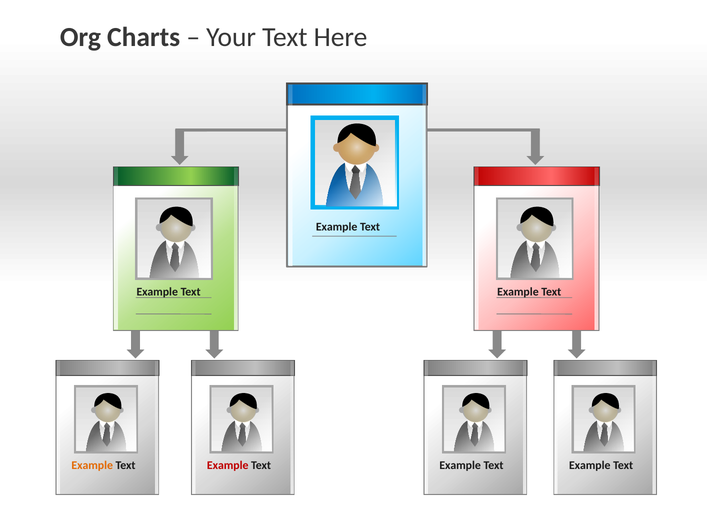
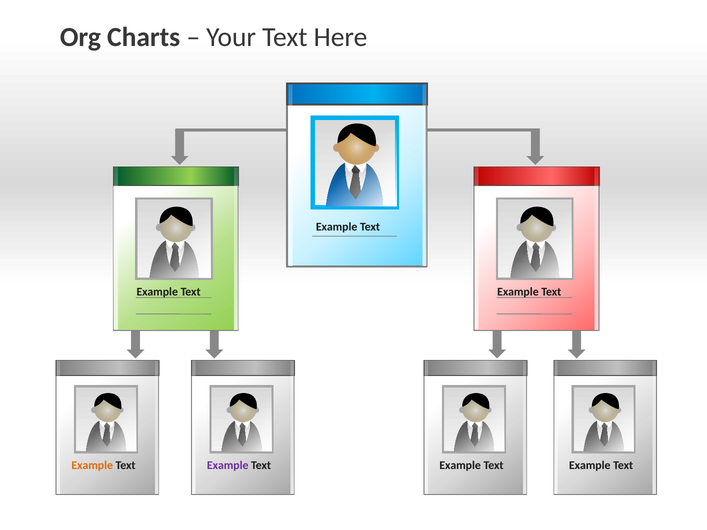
Example colour: red -> purple (228, 466)
